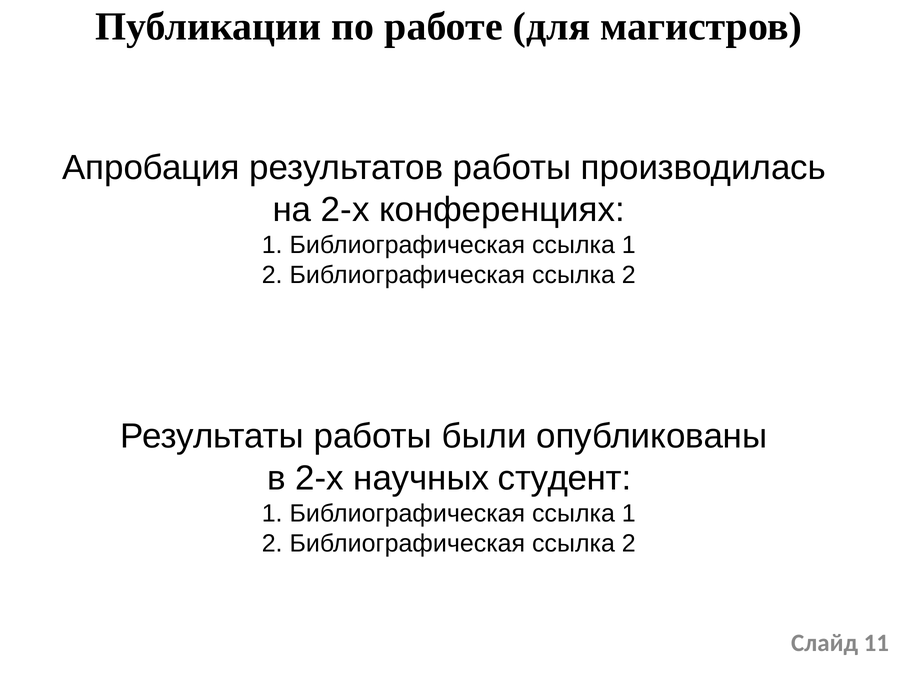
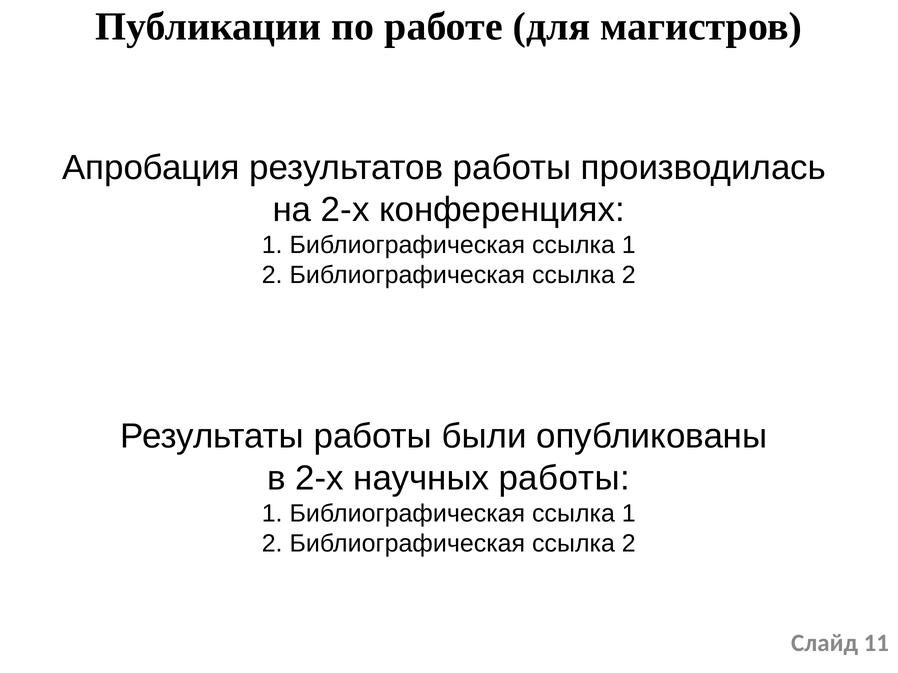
научных студент: студент -> работы (564, 479)
